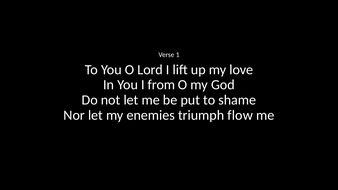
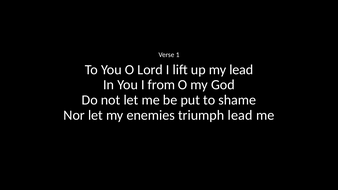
my love: love -> lead (241, 70)
triumph flow: flow -> lead (240, 115)
